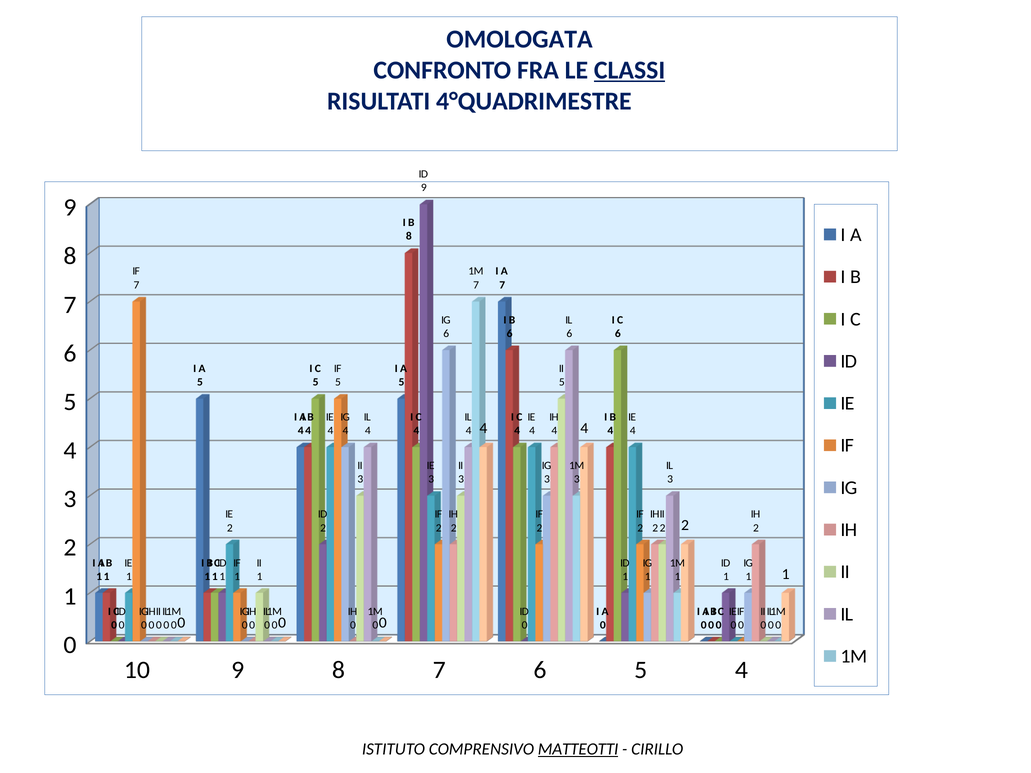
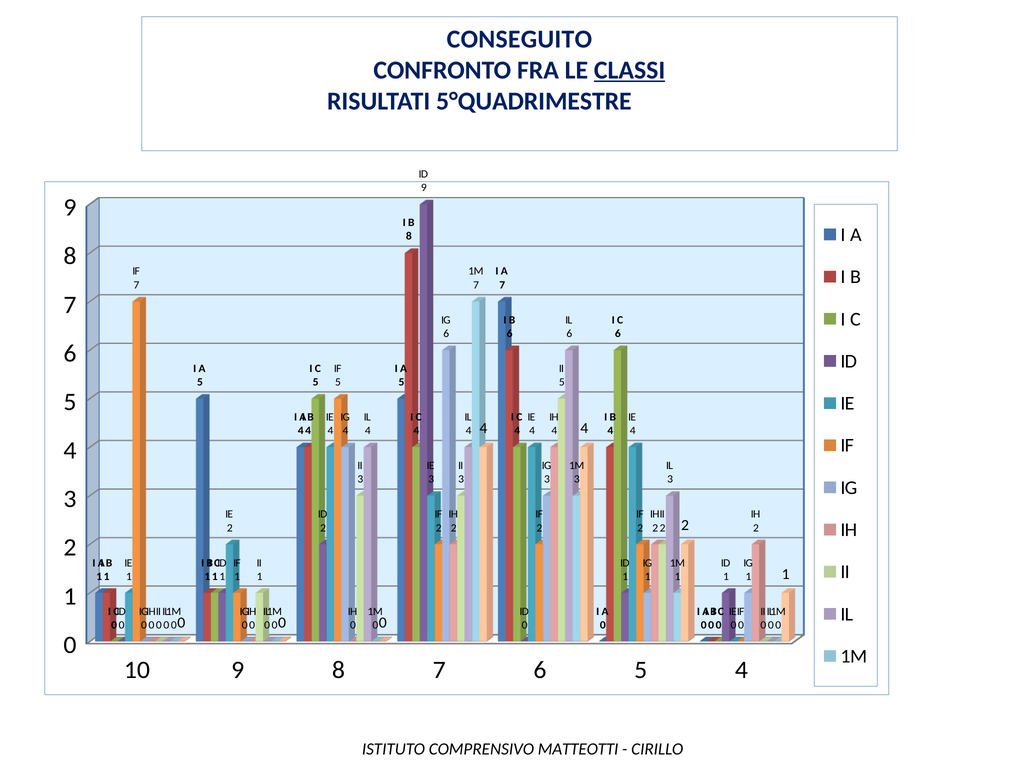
OMOLOGATA: OMOLOGATA -> CONSEGUITO (519, 39)
4°QUADRIMESTRE: 4°QUADRIMESTRE -> 5°QUADRIMESTRE (534, 101)
MATTEOTTI underline: present -> none (578, 749)
